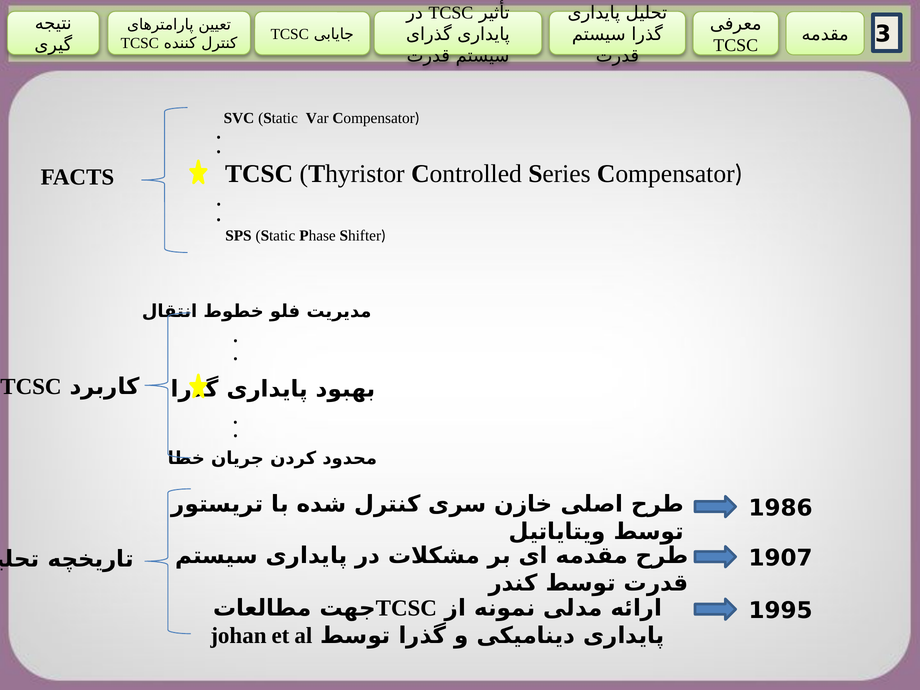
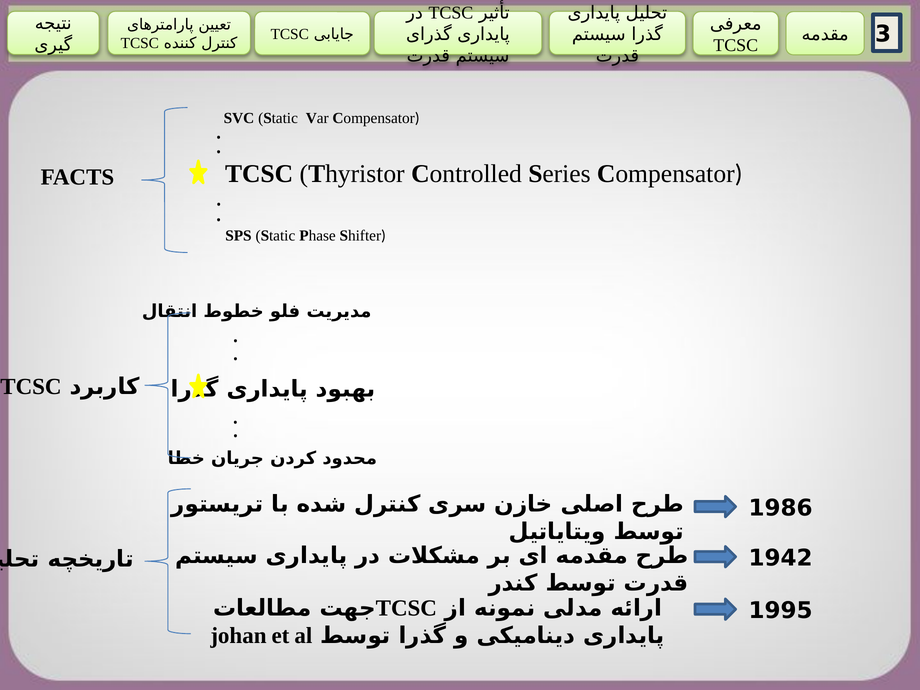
1907: 1907 -> 1942 (781, 558)
